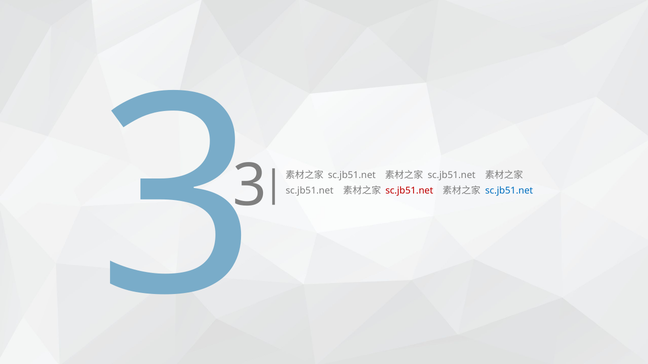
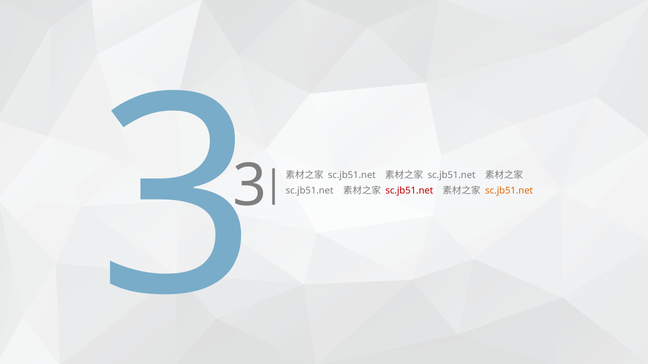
sc.jb51.net colour: blue -> orange (509, 191)
